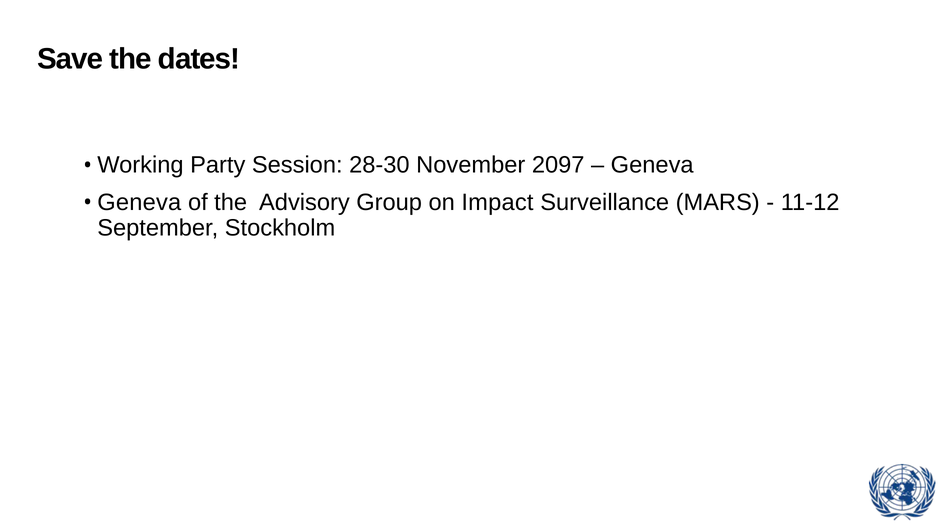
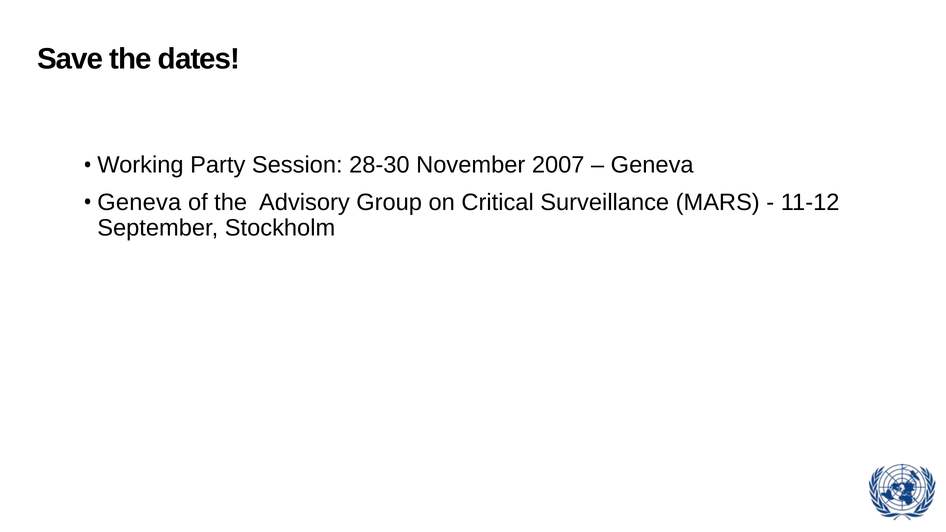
2097: 2097 -> 2007 (558, 165)
Impact: Impact -> Critical (498, 203)
